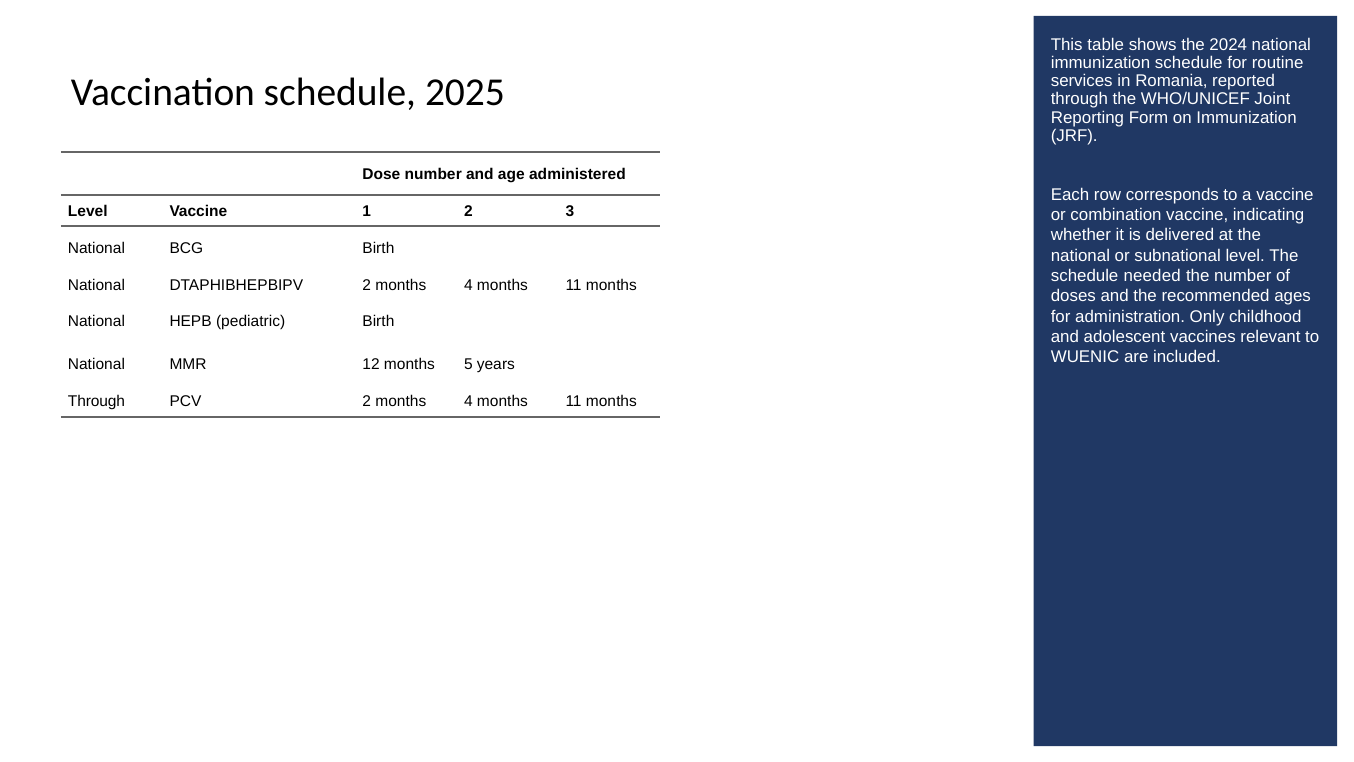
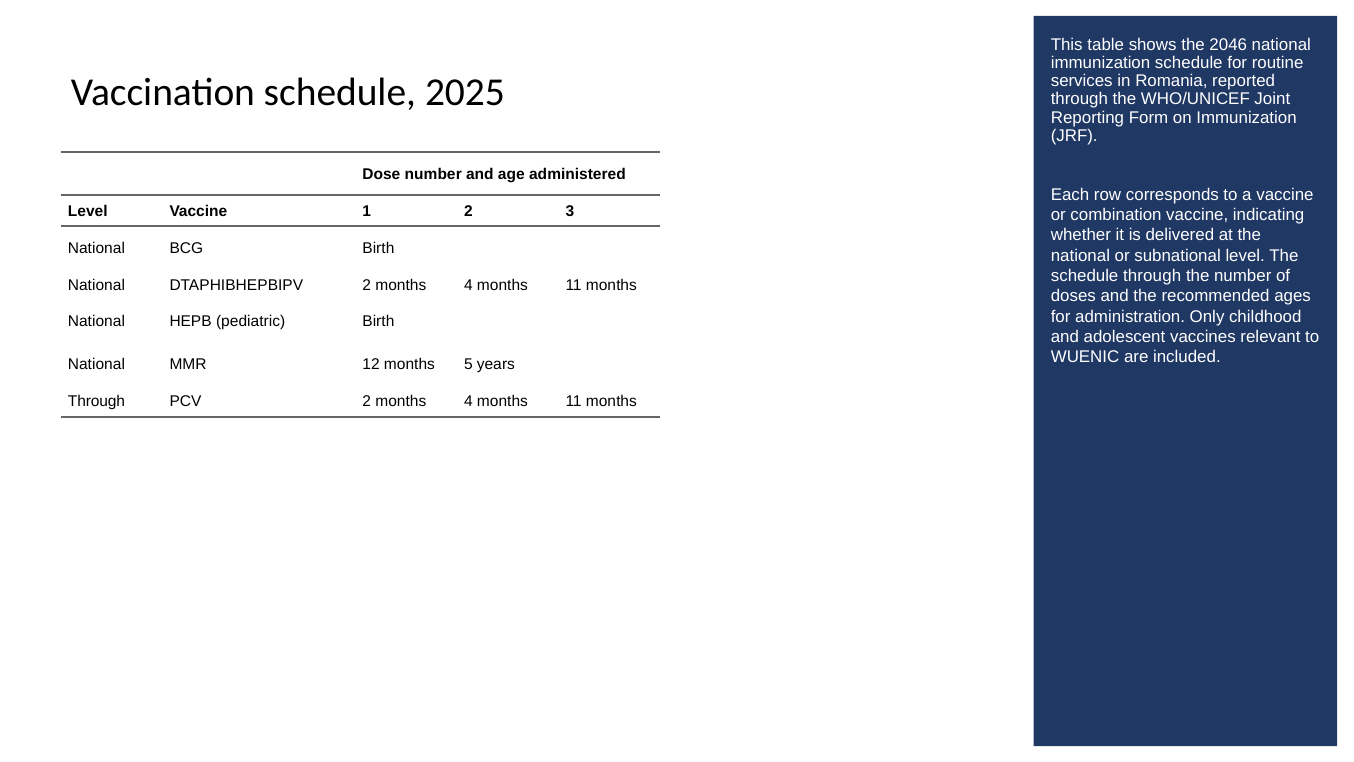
2024: 2024 -> 2046 (1228, 45)
schedule needed: needed -> through (1152, 276)
